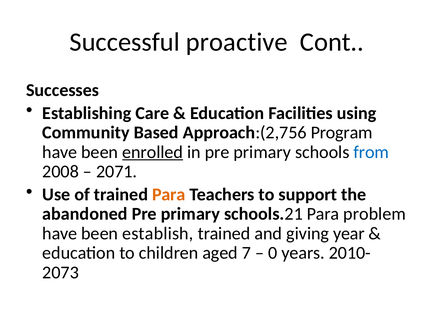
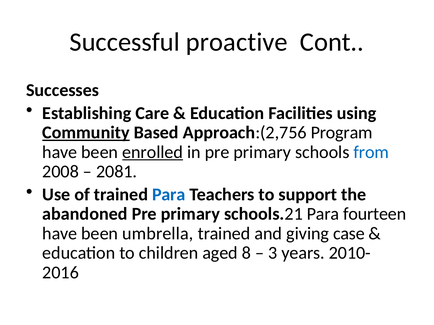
Community underline: none -> present (86, 133)
2071: 2071 -> 2081 (117, 172)
Para colour: orange -> blue (169, 195)
problem: problem -> fourteen (375, 214)
establish: establish -> umbrella (158, 234)
year: year -> case (349, 234)
7: 7 -> 8 (246, 253)
0: 0 -> 3 (273, 253)
2073: 2073 -> 2016 (61, 273)
